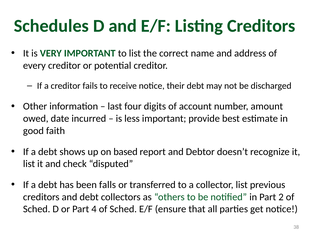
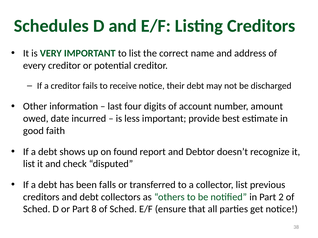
based: based -> found (126, 152)
4: 4 -> 8 (94, 210)
